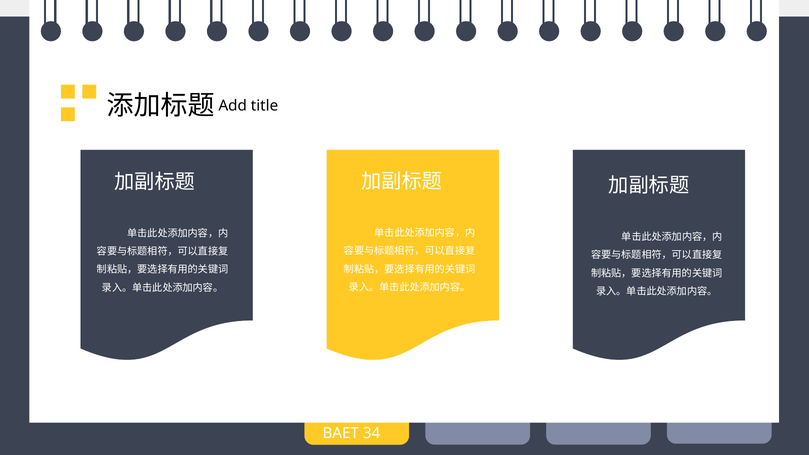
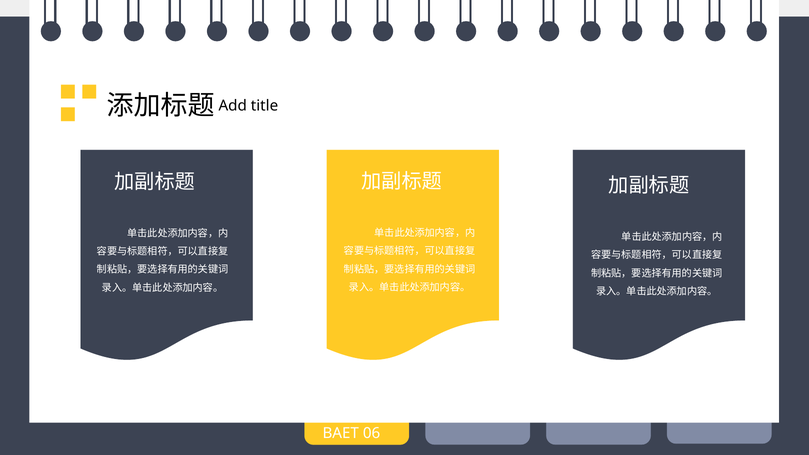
34: 34 -> 06 (372, 433)
